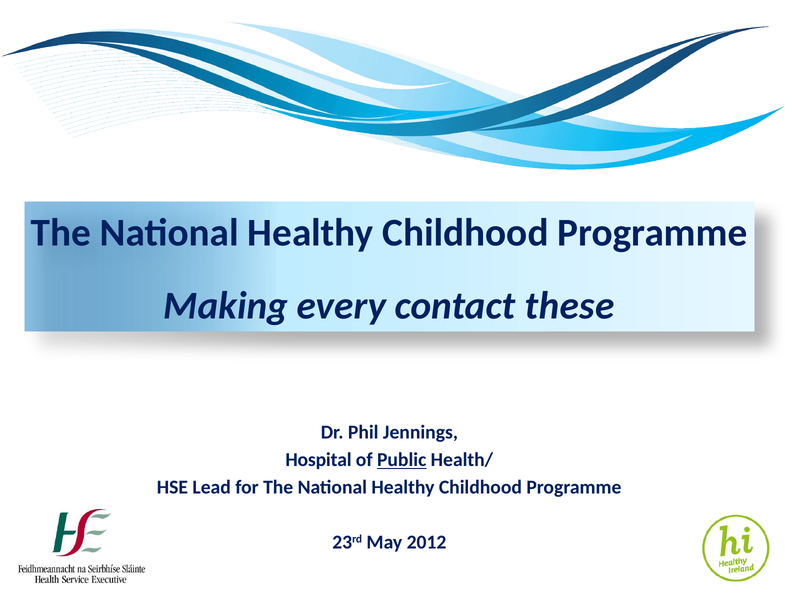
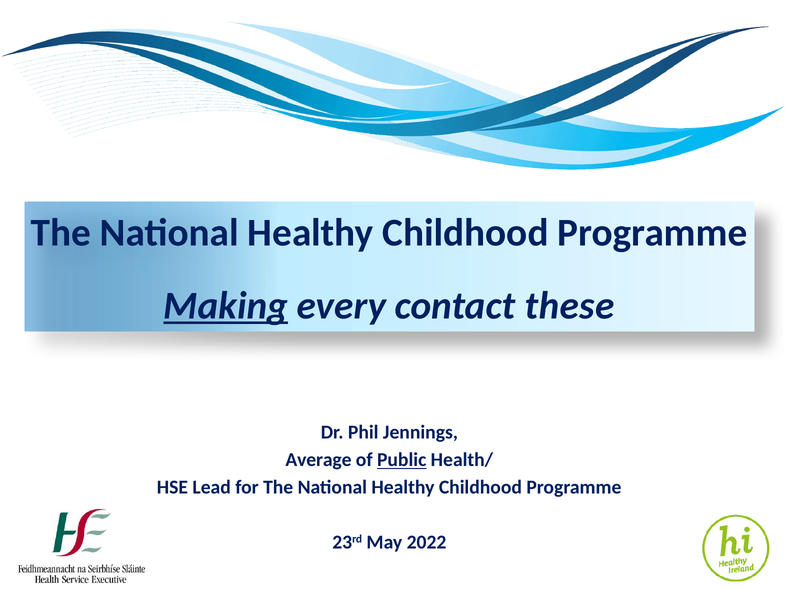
Making underline: none -> present (226, 306)
Hospital: Hospital -> Average (318, 460)
2012: 2012 -> 2022 (427, 542)
